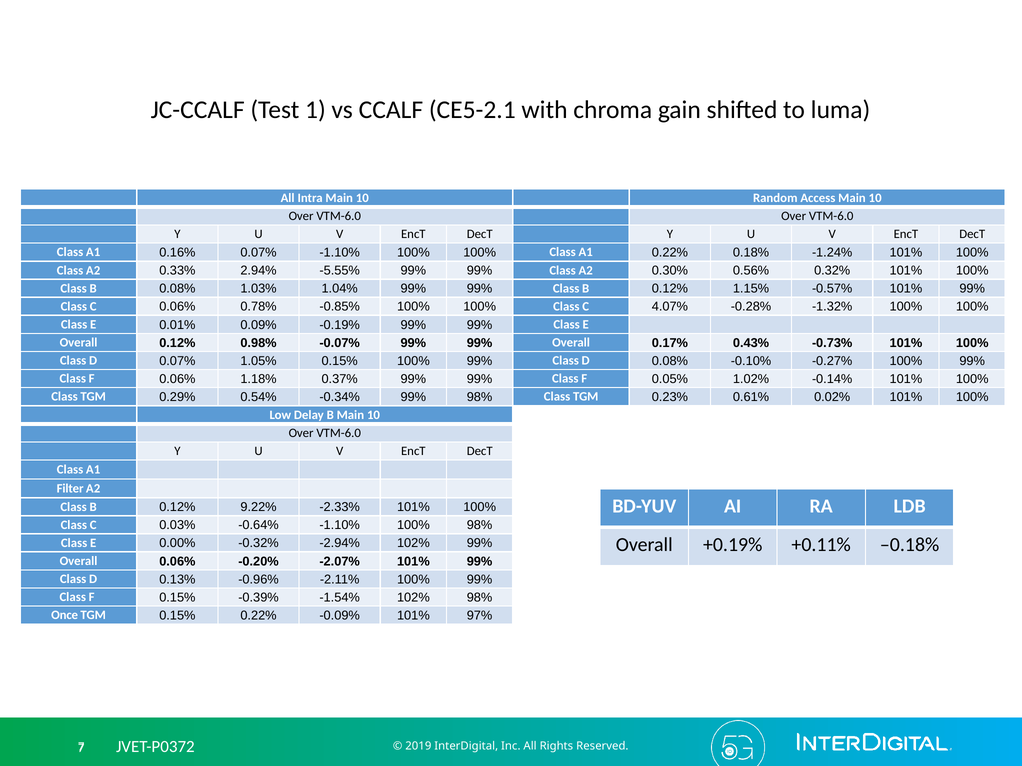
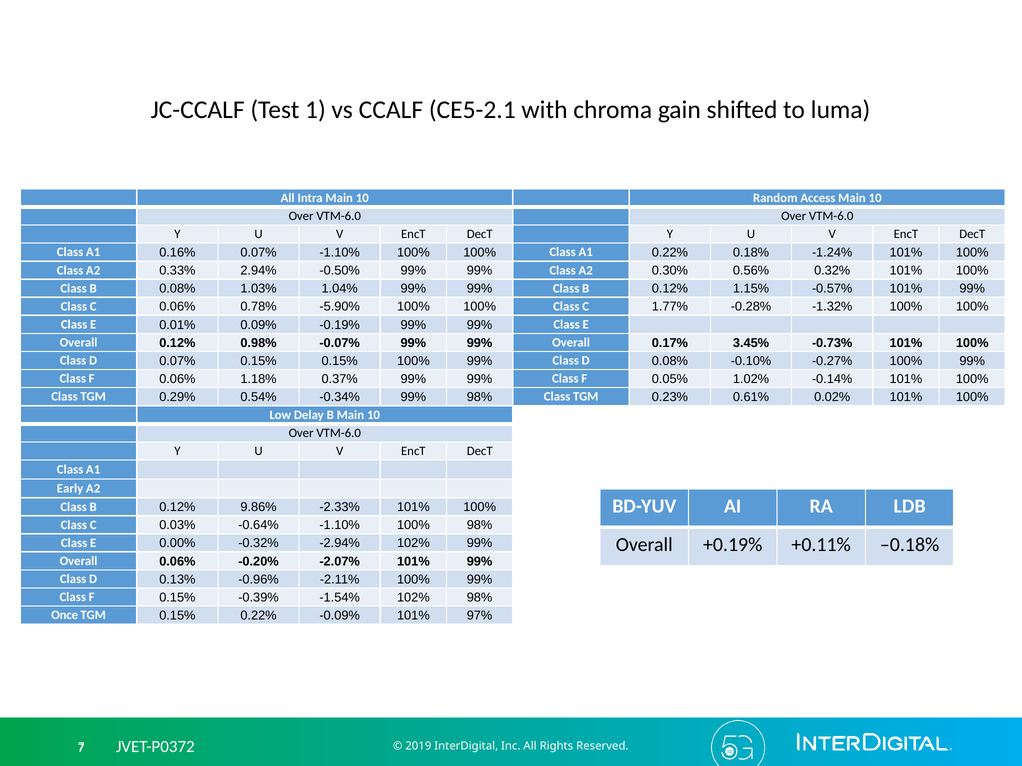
-5.55%: -5.55% -> -0.50% (340, 271)
-0.85%: -0.85% -> -5.90% (340, 307)
4.07%: 4.07% -> 1.77% (670, 307)
0.43%: 0.43% -> 3.45% (751, 343)
0.07% 1.05%: 1.05% -> 0.15% (259, 361)
Filter: Filter -> Early (70, 489)
9.22%: 9.22% -> 9.86% (259, 508)
